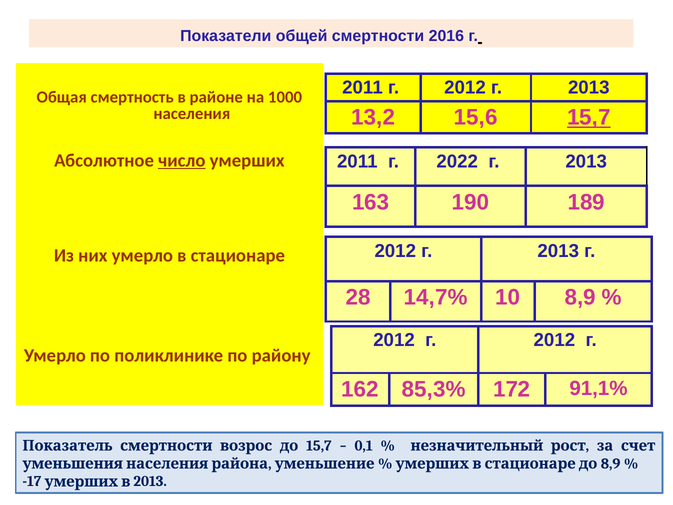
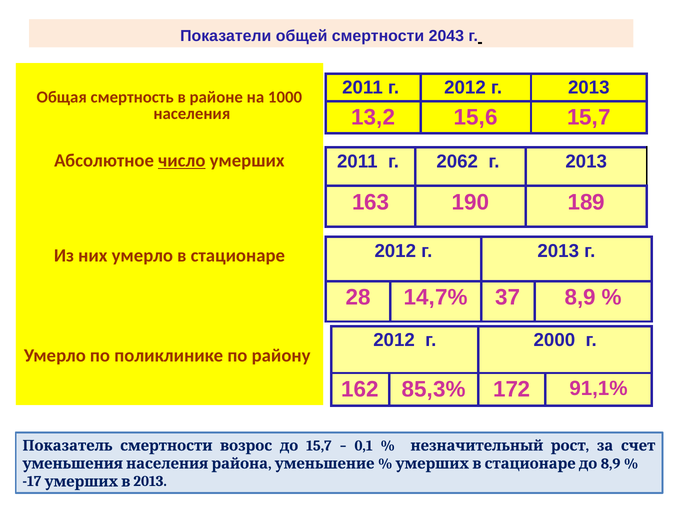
2016: 2016 -> 2043 (446, 36)
15,7 underline: present -> none (589, 117)
2022: 2022 -> 2062 (457, 161)
10: 10 -> 37 (508, 297)
2012 г 2012: 2012 -> 2000 (554, 340)
